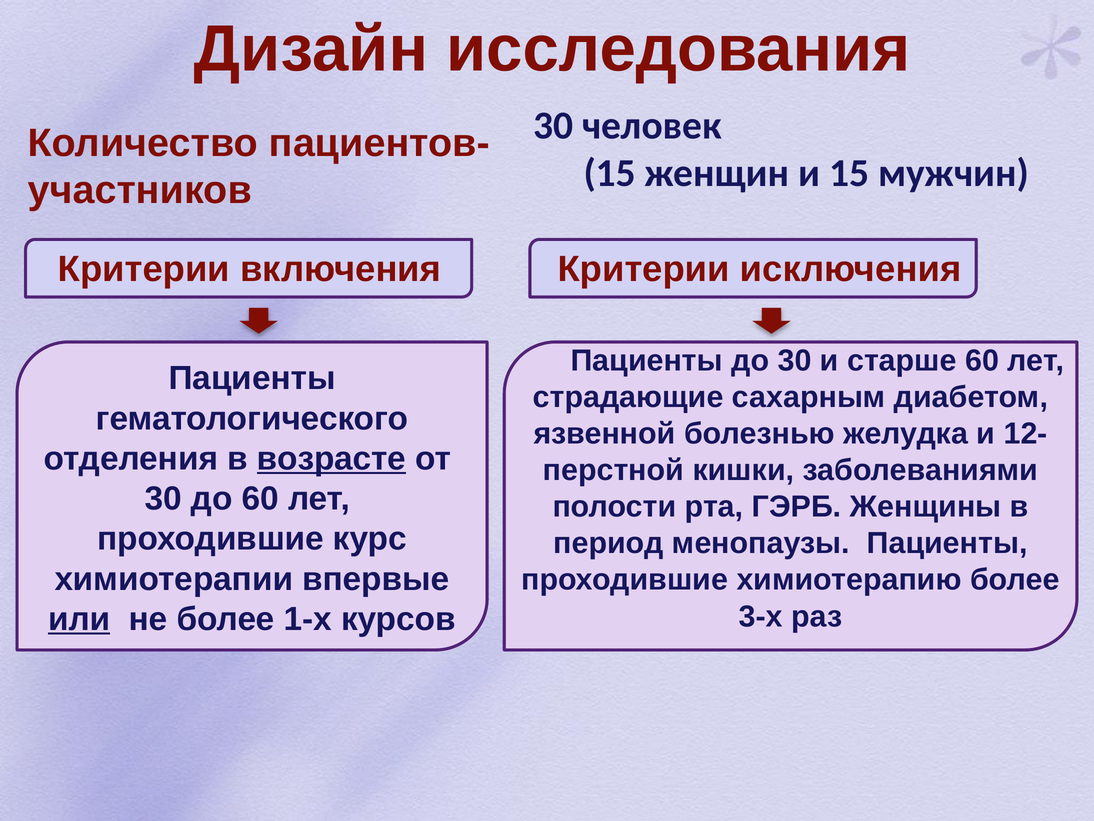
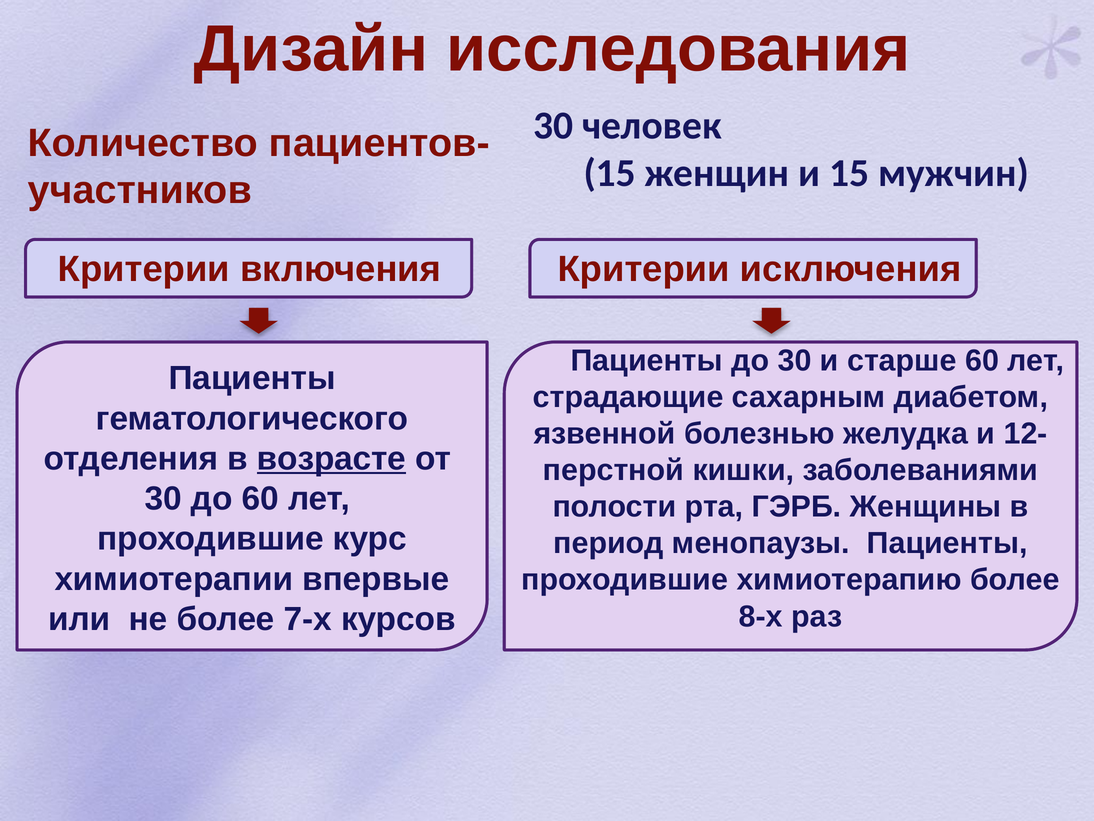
3-х: 3-х -> 8-х (761, 616)
или underline: present -> none (79, 619)
1-х: 1-х -> 7-х (308, 619)
